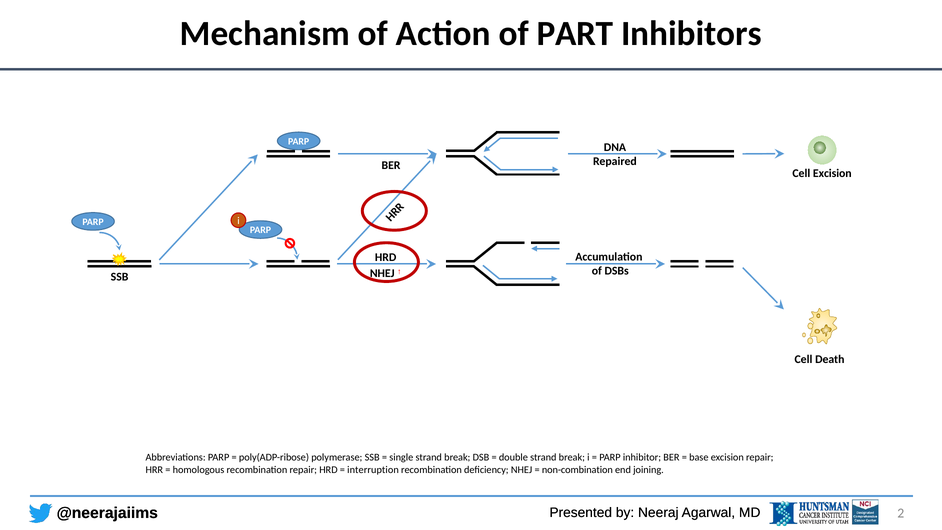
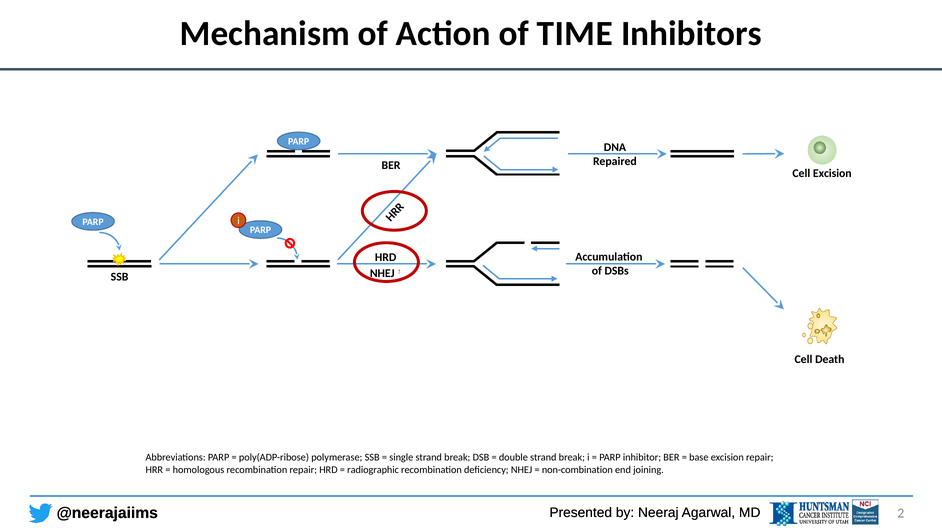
PART: PART -> TIME (575, 34)
interruption: interruption -> radiographic (373, 470)
